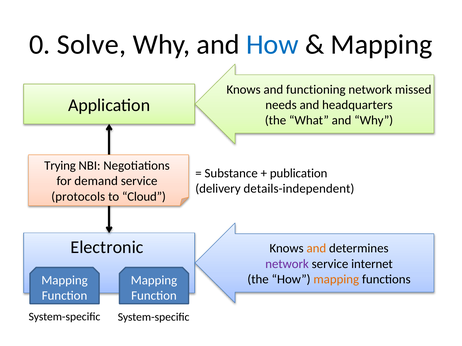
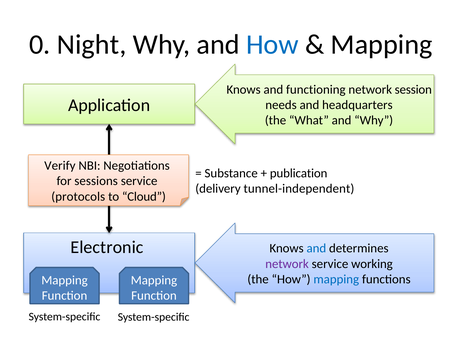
Solve: Solve -> Night (92, 45)
missed: missed -> session (413, 90)
Trying: Trying -> Verify (60, 166)
demand: demand -> sessions (96, 181)
details-independent: details-independent -> tunnel-independent (299, 189)
and colour: orange -> blue (316, 249)
internet: internet -> working (372, 264)
mapping colour: orange -> blue (336, 280)
